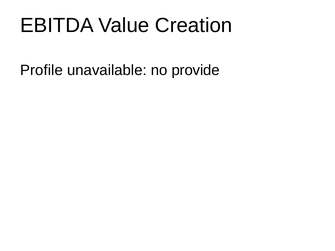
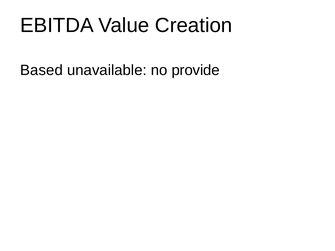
Profile: Profile -> Based (41, 70)
